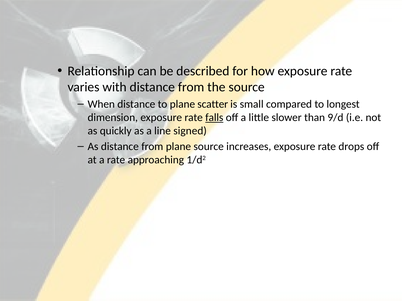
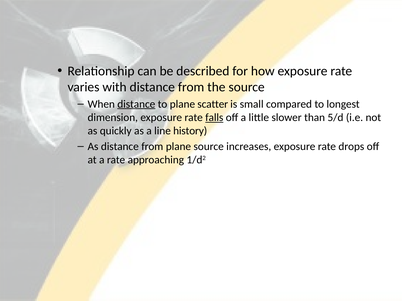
distance underline: none -> present (136, 104)
9/d: 9/d -> 5/d (335, 118)
signed: signed -> history (190, 131)
